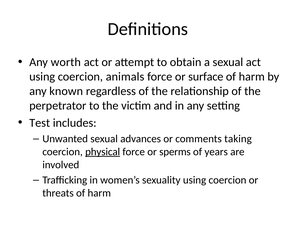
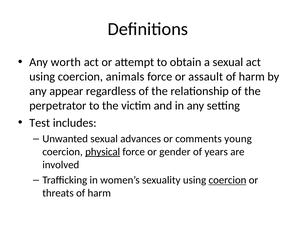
surface: surface -> assault (206, 77)
known: known -> appear (66, 91)
taking: taking -> young (238, 139)
sperms: sperms -> gender (175, 152)
coercion underline: none -> present (227, 180)
